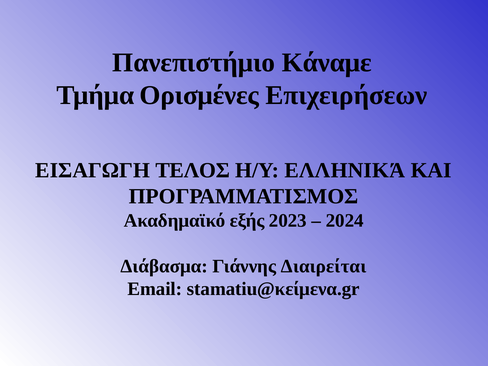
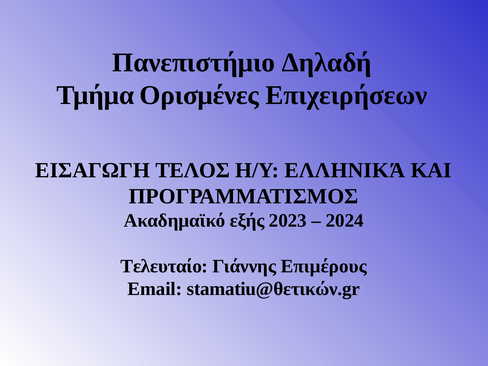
Κάναμε: Κάναμε -> Δηλαδή (327, 63)
Διάβασμα: Διάβασμα -> Τελευταίο (164, 266)
Διαιρείται: Διαιρείται -> Επιμέρους (324, 266)
stamatiu@κείμενα.gr: stamatiu@κείμενα.gr -> stamatiu@θετικών.gr (273, 289)
